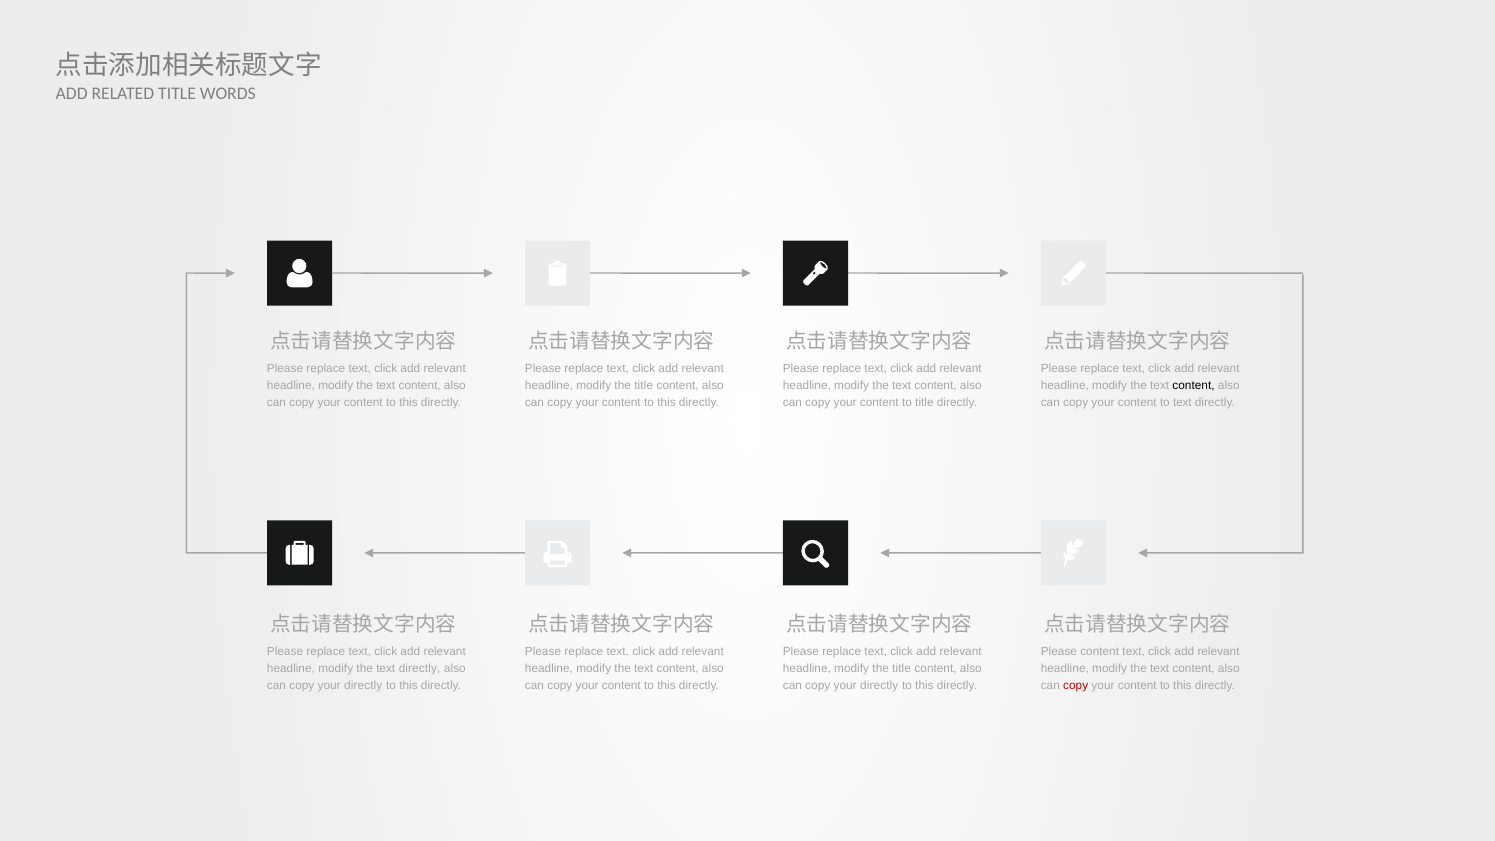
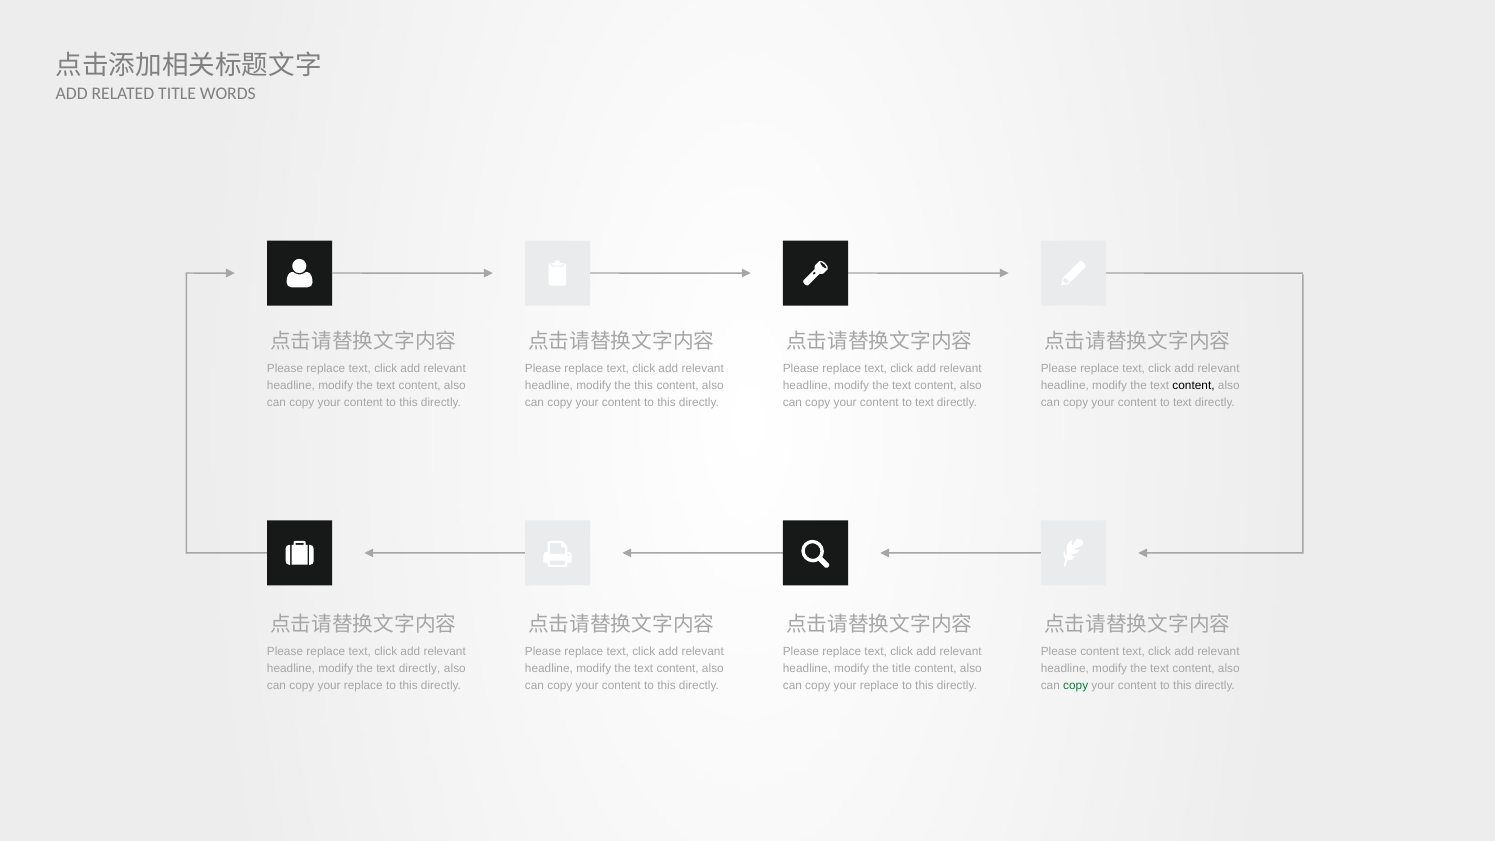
title: title -> this (644, 385)
title: title -> text (924, 402)
directly: directly -> replace (363, 686)
directly: directly -> replace (879, 686)
copy colour: red -> green (1076, 686)
